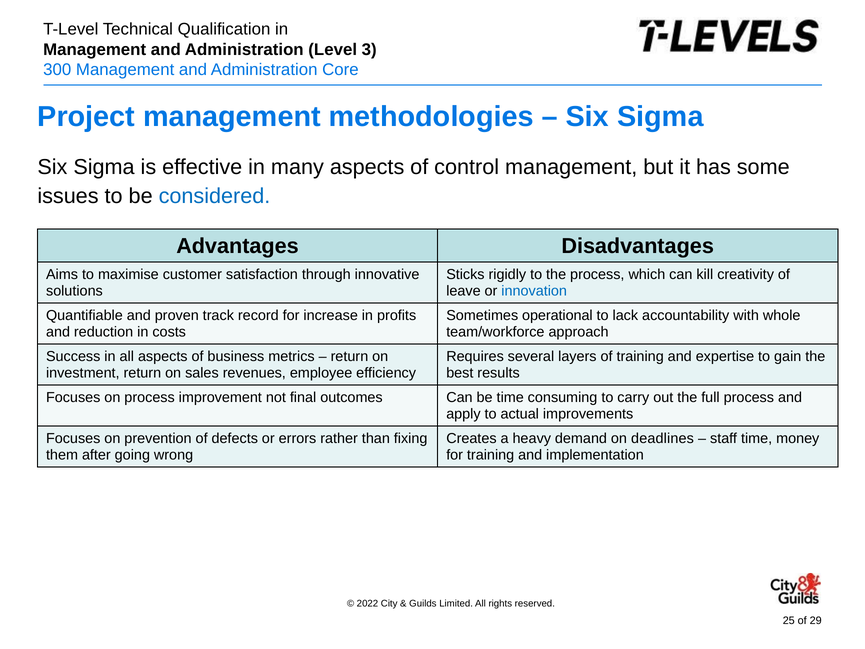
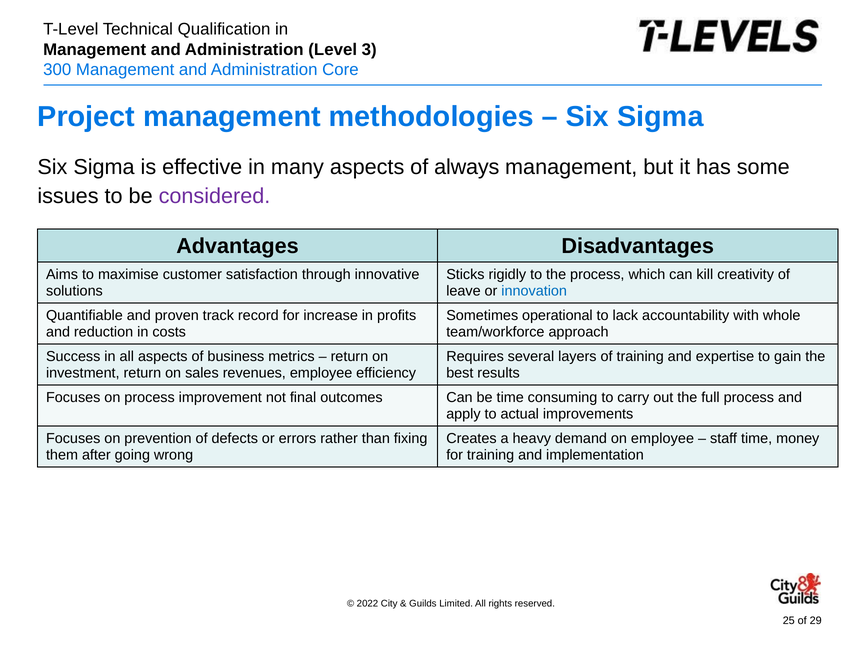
control: control -> always (467, 167)
considered colour: blue -> purple (214, 196)
on deadlines: deadlines -> employee (663, 438)
